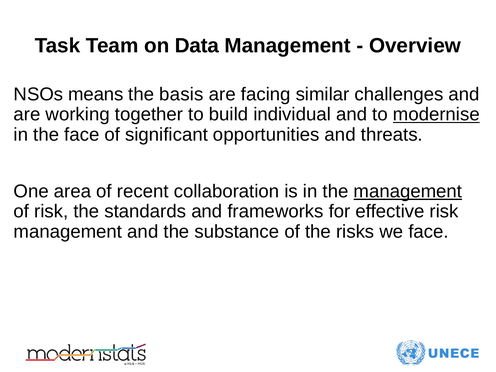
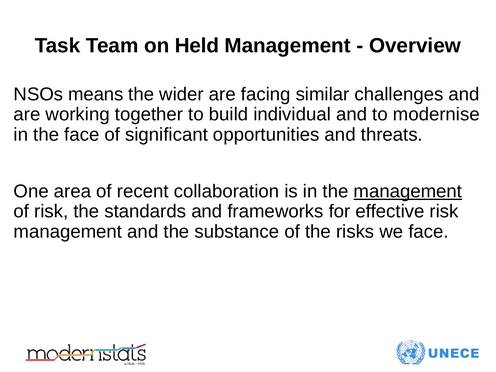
Data: Data -> Held (197, 46)
basis: basis -> wider (181, 94)
modernise underline: present -> none (436, 114)
